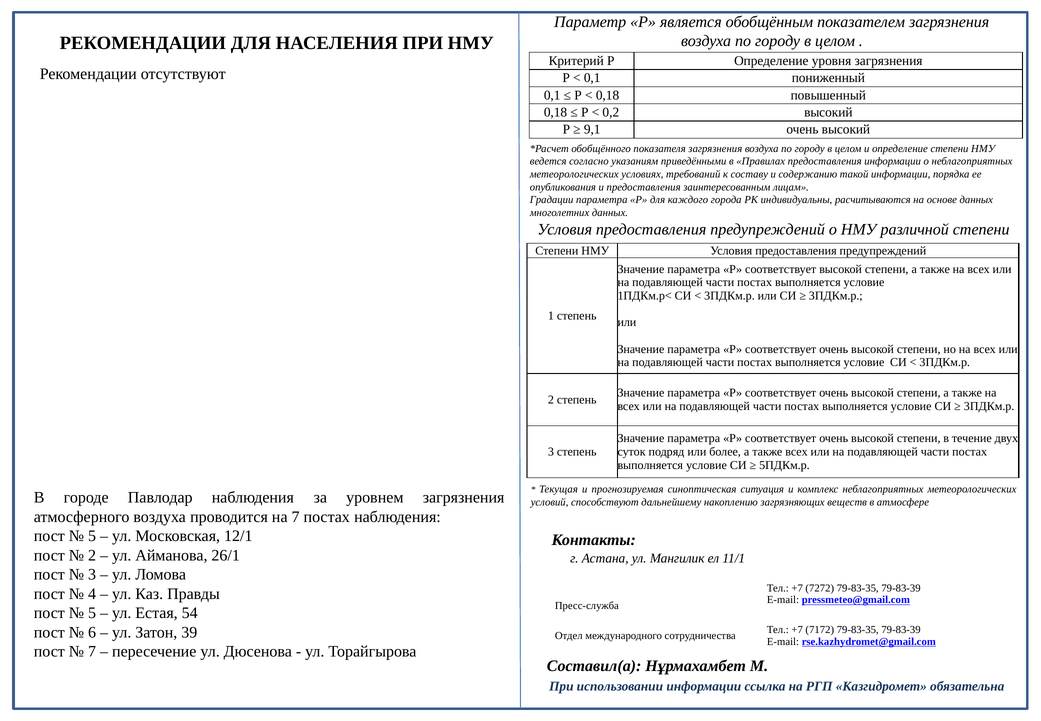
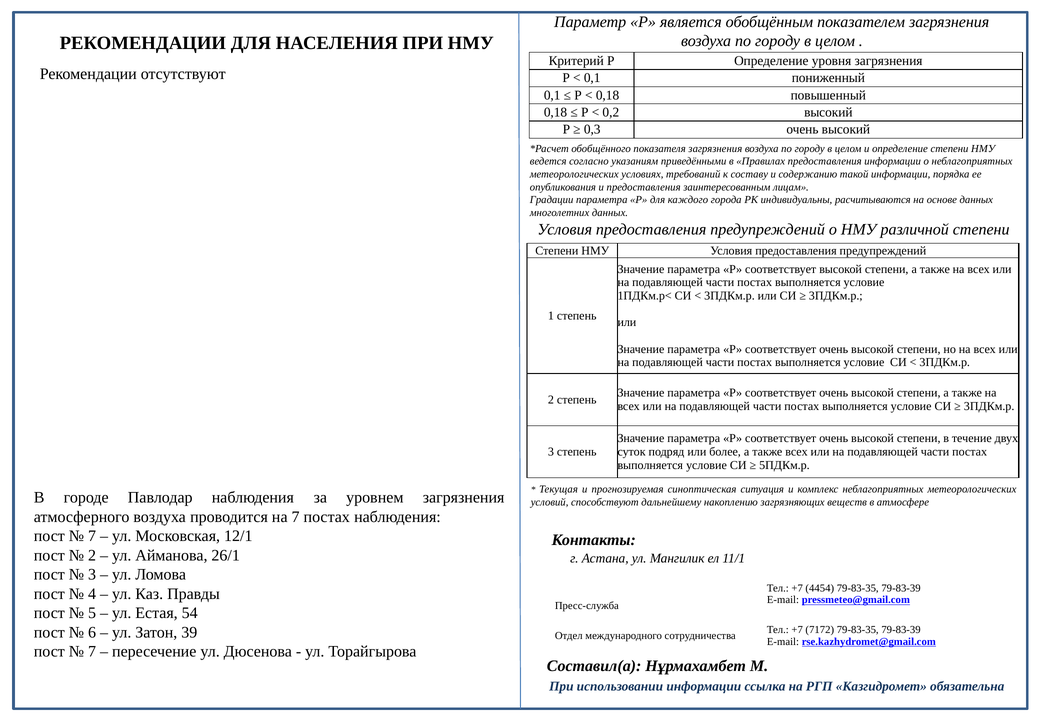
9,1: 9,1 -> 0,3 (592, 129)
5: 5 -> 7 (92, 536)
7272: 7272 -> 4454 (820, 588)
